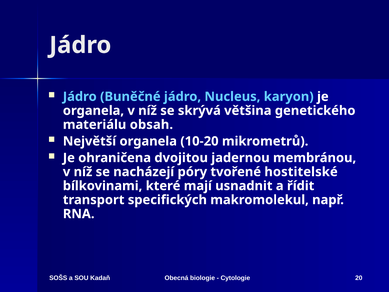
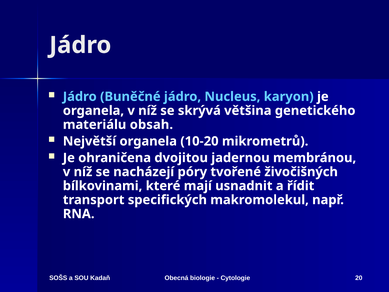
hostitelské: hostitelské -> živočišných (301, 172)
